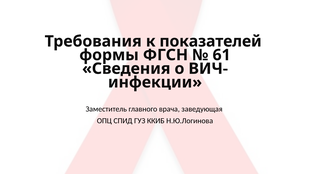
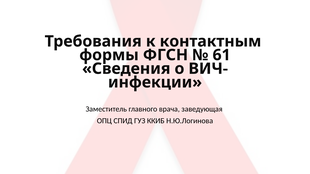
показателей: показателей -> контактным (210, 41)
